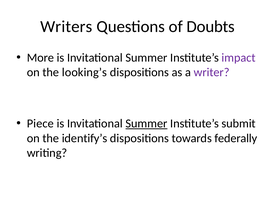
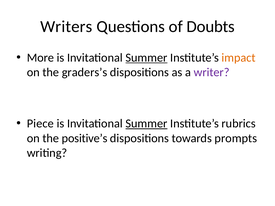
Summer underline: none -> present (146, 58)
impact colour: purple -> orange (239, 58)
looking’s: looking’s -> graders’s (84, 72)
submit: submit -> rubrics (239, 124)
identify’s: identify’s -> positive’s (85, 138)
federally: federally -> prompts (236, 138)
